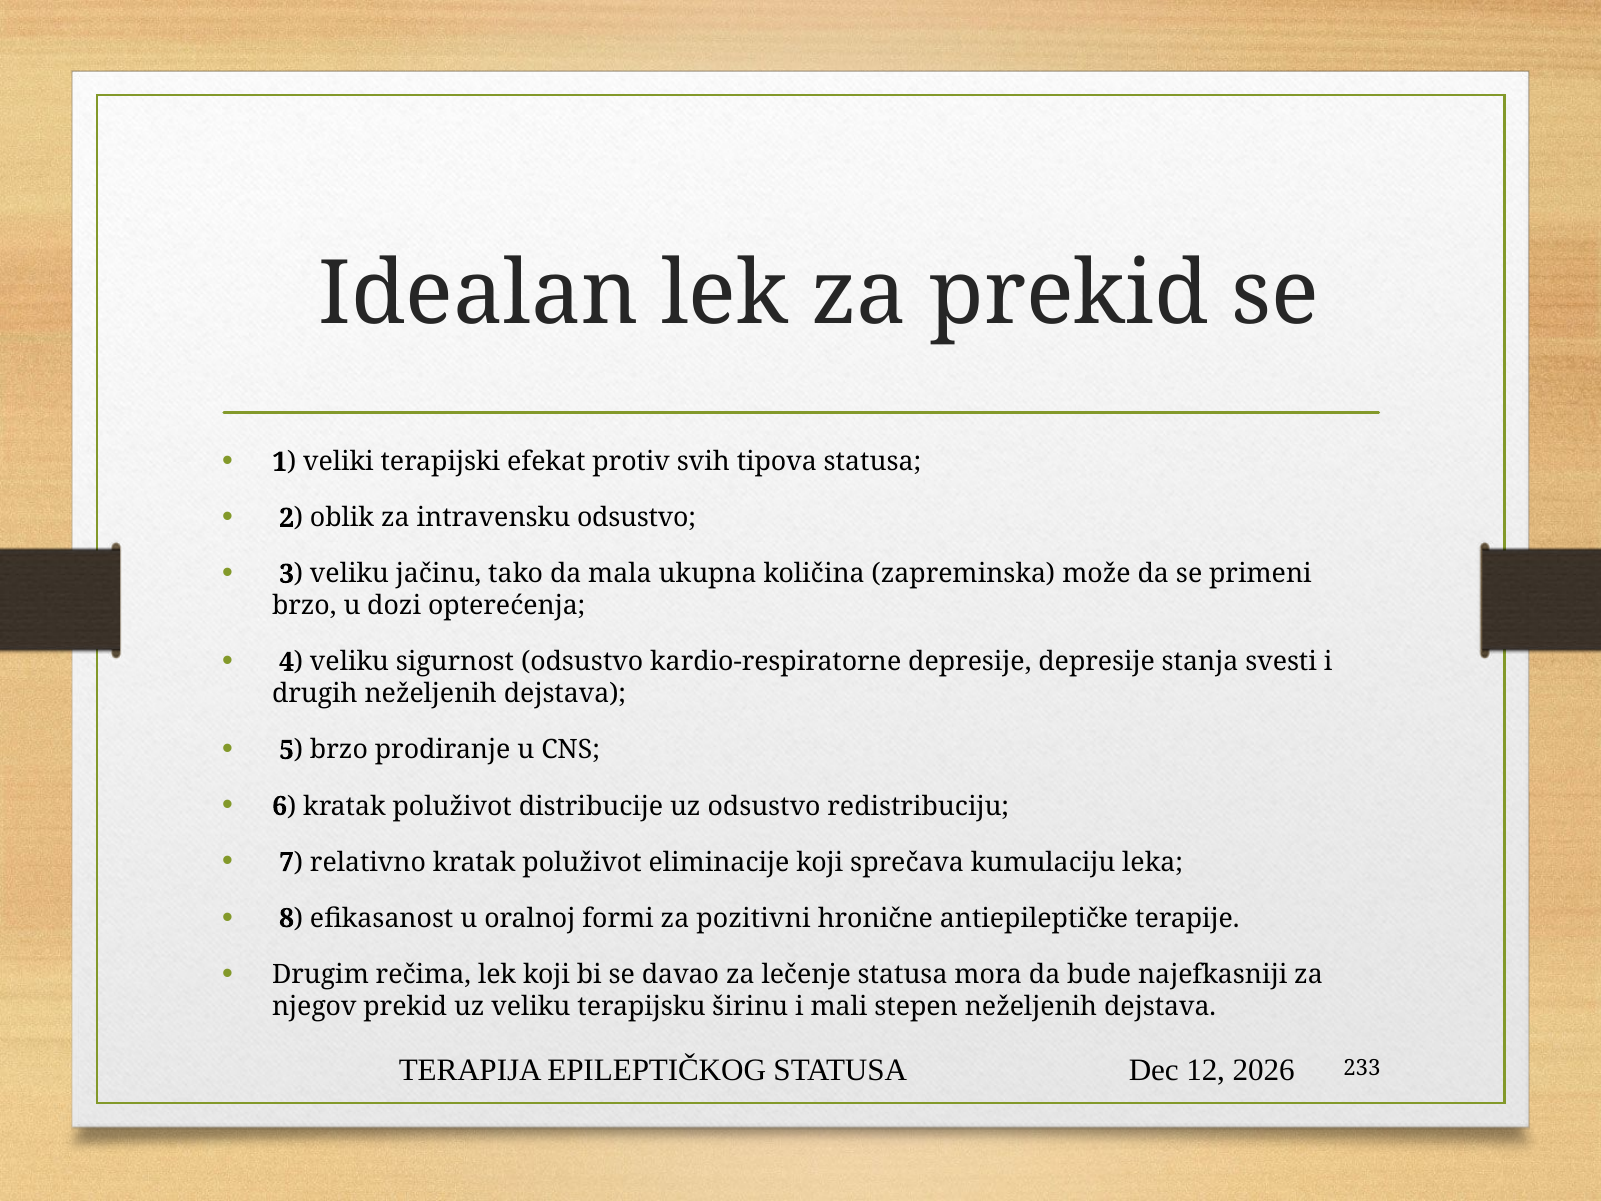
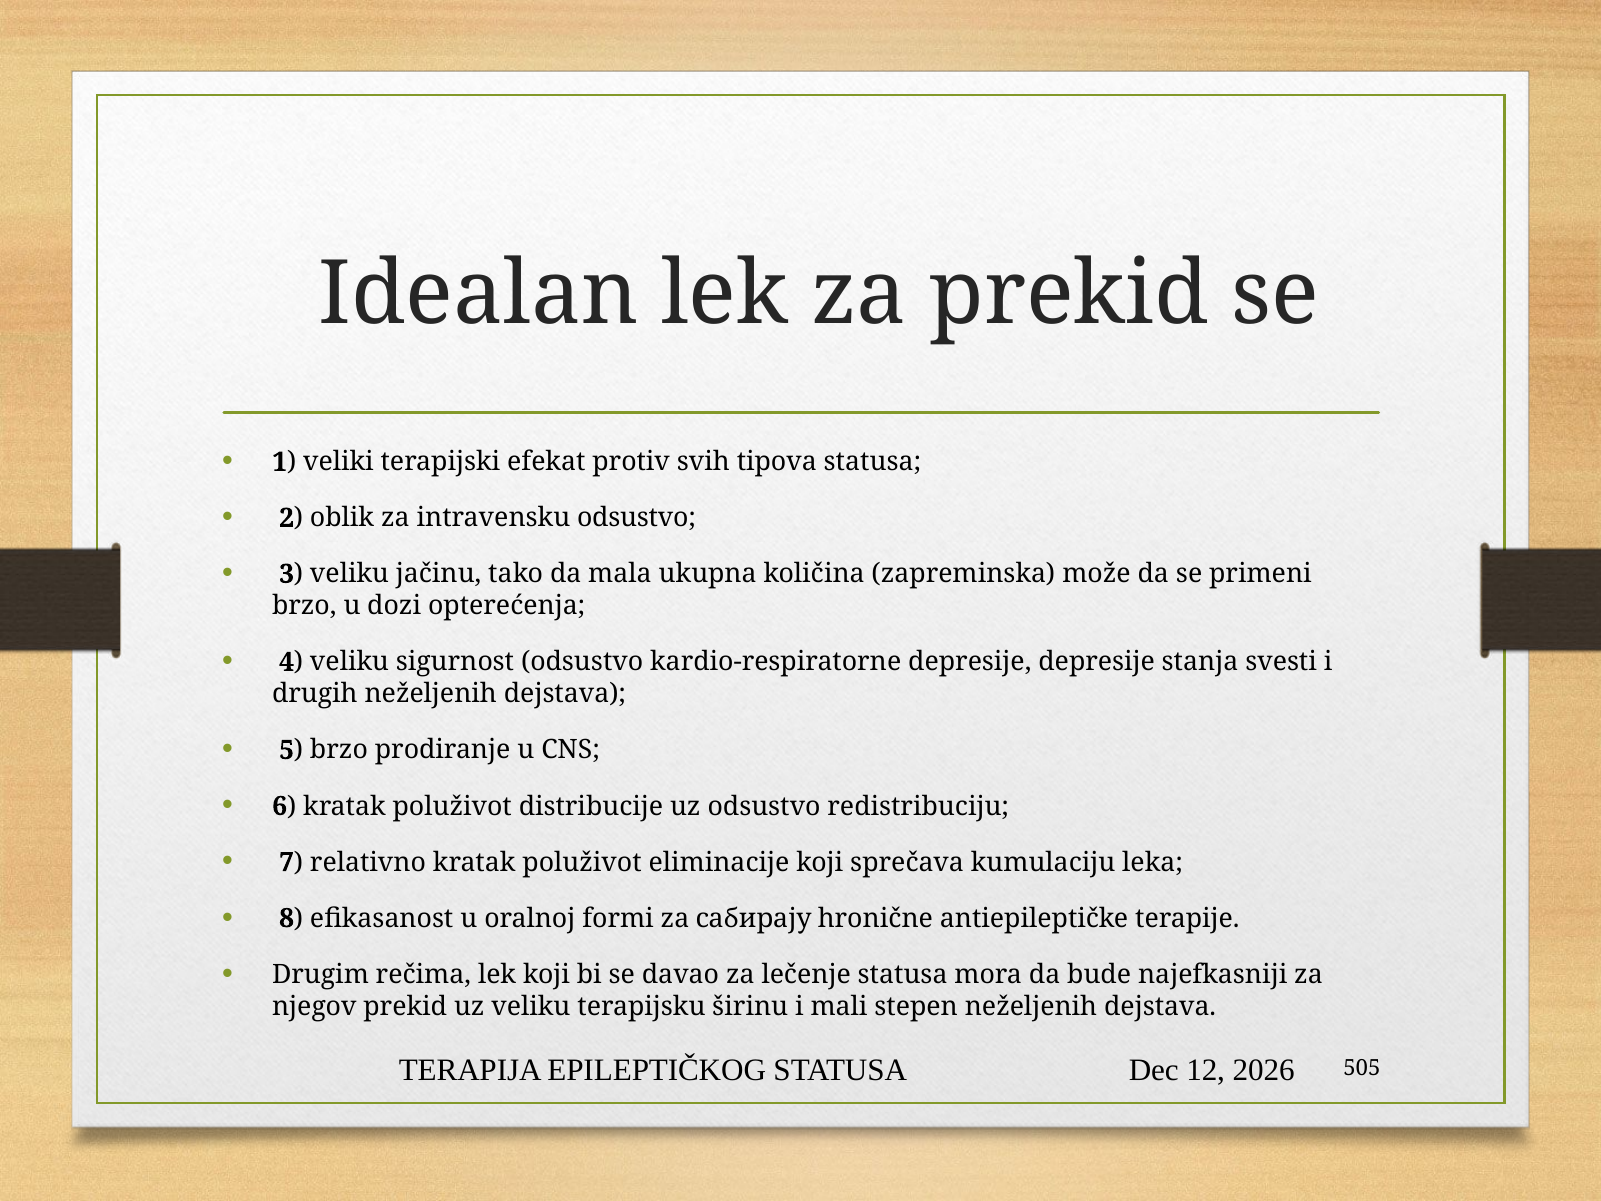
pozitivni: pozitivni -> сабирају (754, 918)
233: 233 -> 505 (1362, 1068)
